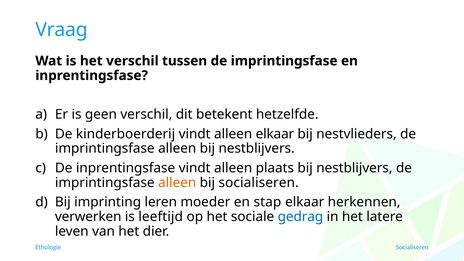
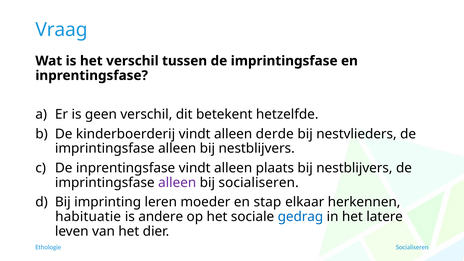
alleen elkaar: elkaar -> derde (275, 134)
alleen colour: orange -> purple (177, 183)
verwerken: verwerken -> habituatie (88, 217)
leeftijd: leeftijd -> andere (161, 217)
